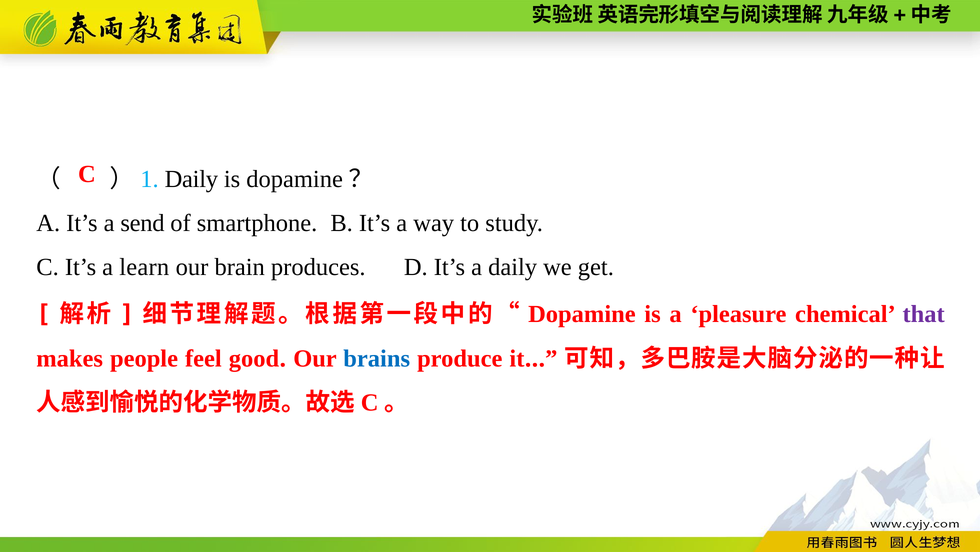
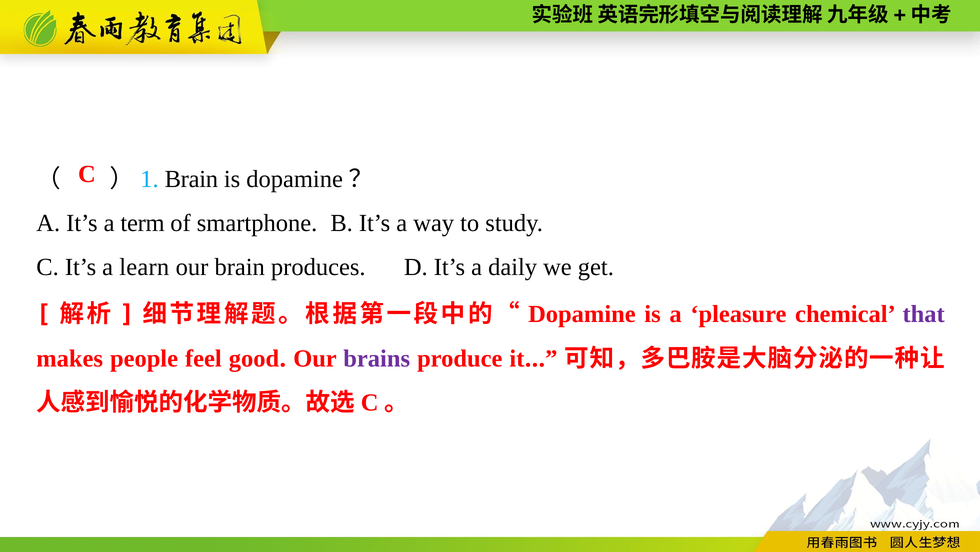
）1 Daily: Daily -> Brain (191, 179)
send: send -> term (143, 223)
brains colour: blue -> purple (377, 358)
